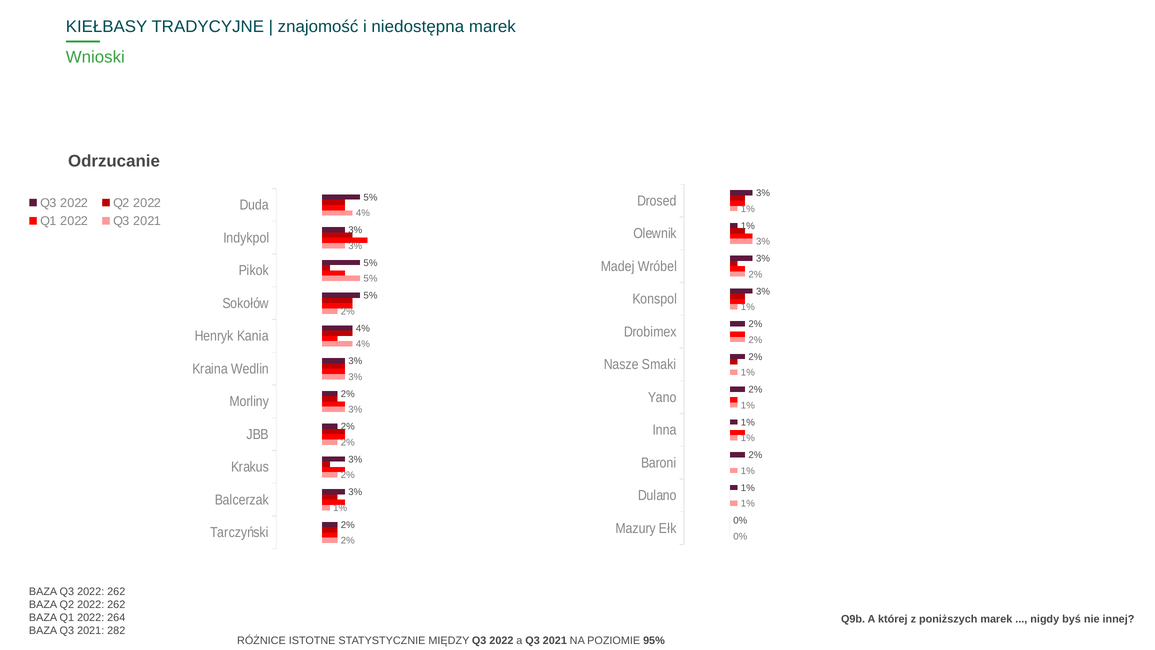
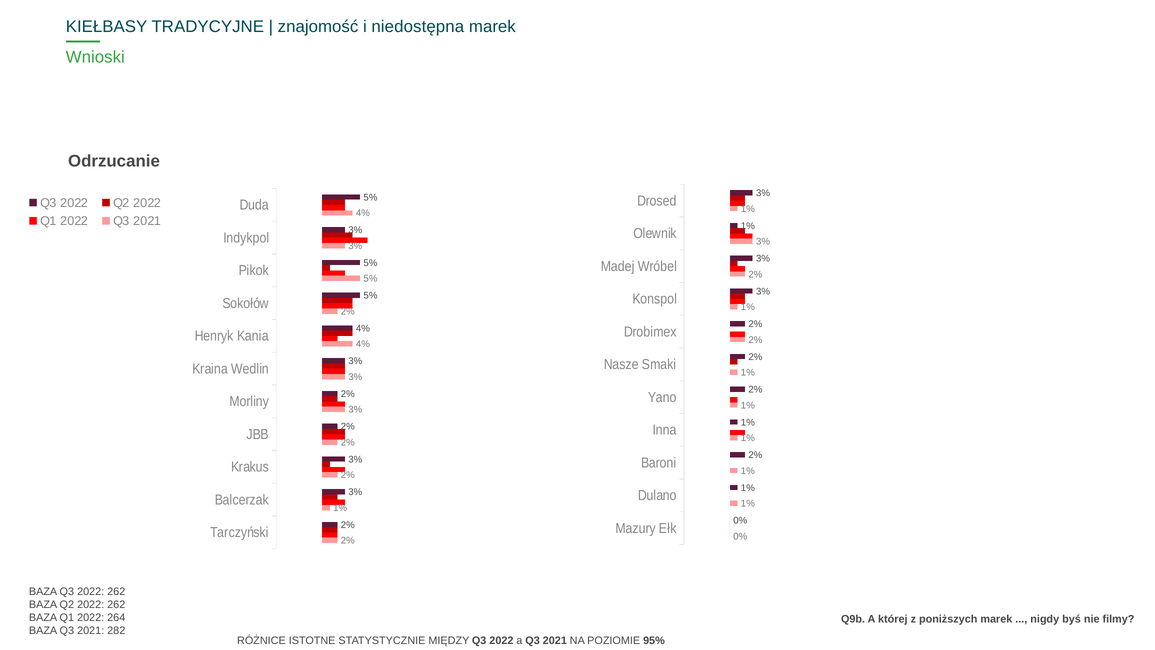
innej: innej -> filmy (1118, 619)
